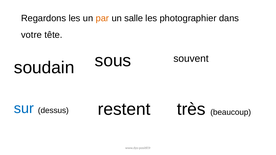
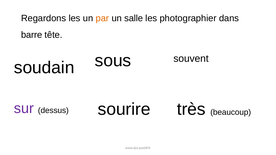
votre: votre -> barre (32, 35)
restent: restent -> sourire (124, 109)
sur colour: blue -> purple (24, 109)
